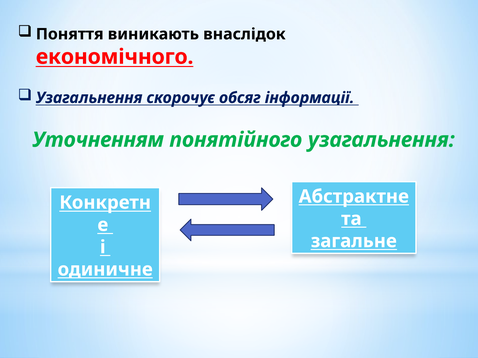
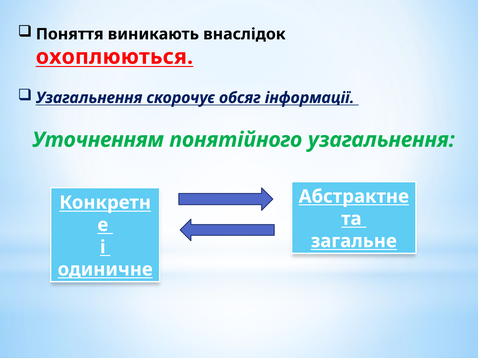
економічного: економічного -> охоплюються (114, 57)
